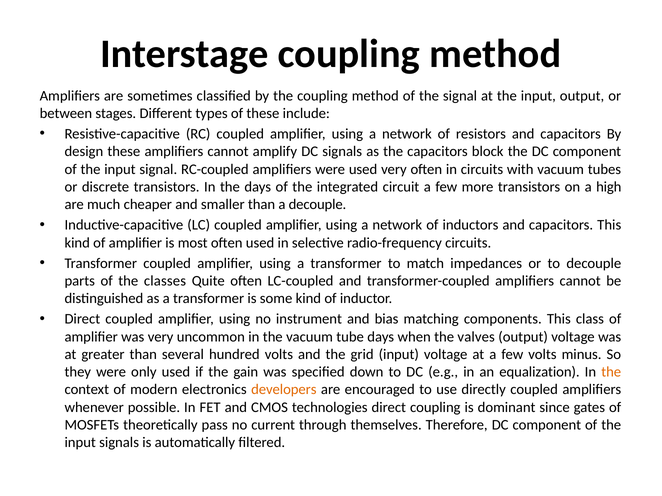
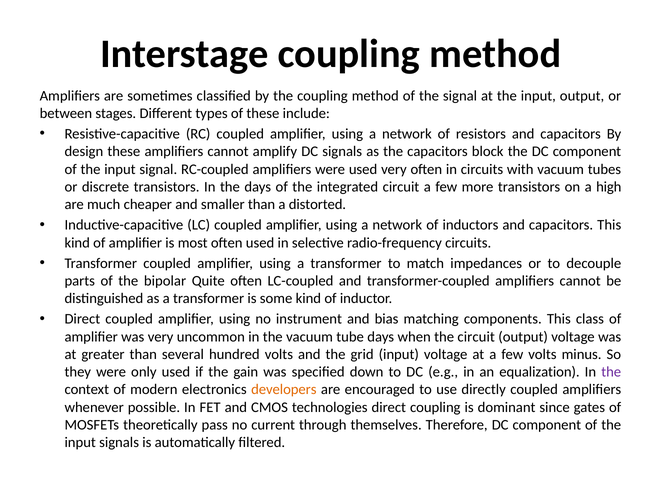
a decouple: decouple -> distorted (317, 205)
classes: classes -> bipolar (165, 281)
the valves: valves -> circuit (476, 337)
the colour: orange -> purple (611, 372)
